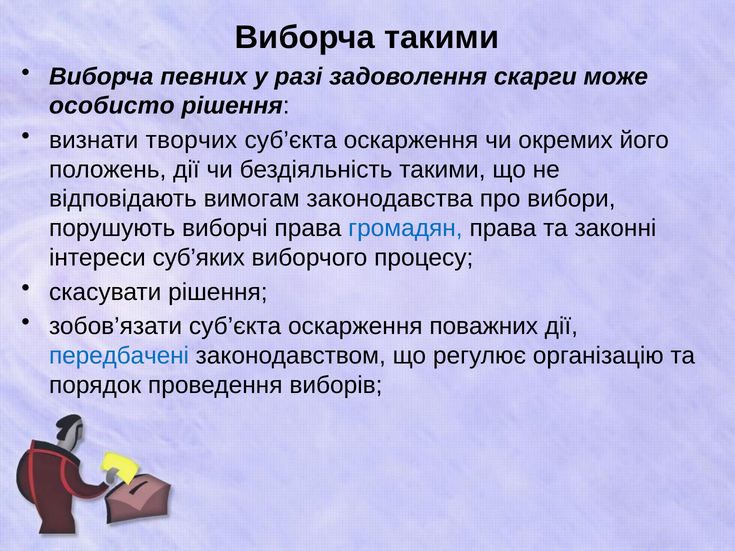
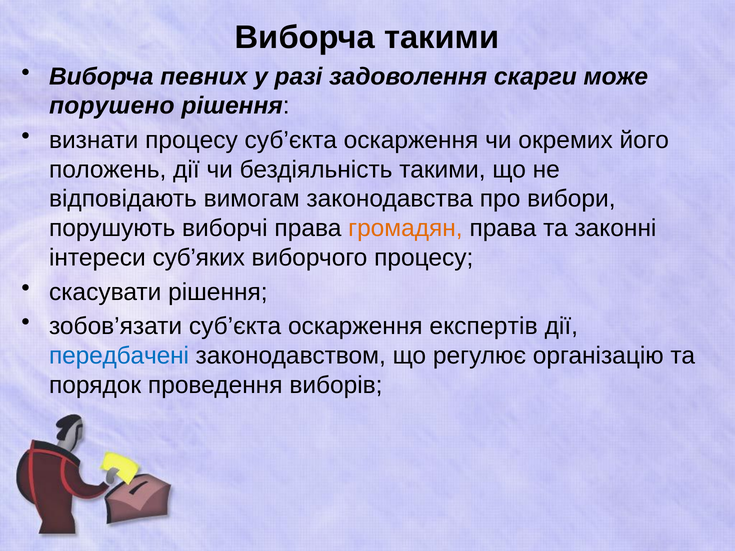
особисто: особисто -> порушено (112, 106)
визнати творчих: творчих -> процесу (191, 140)
громадян colour: blue -> orange (405, 228)
поважних: поважних -> експертів (484, 326)
